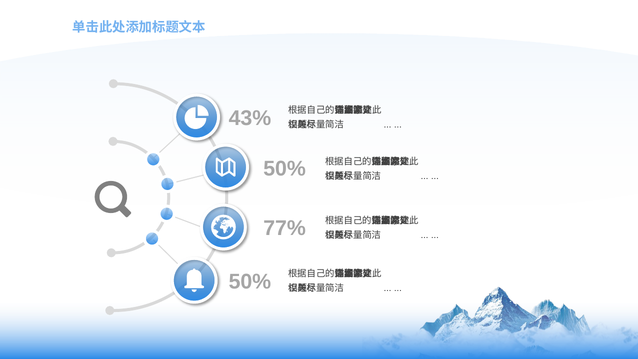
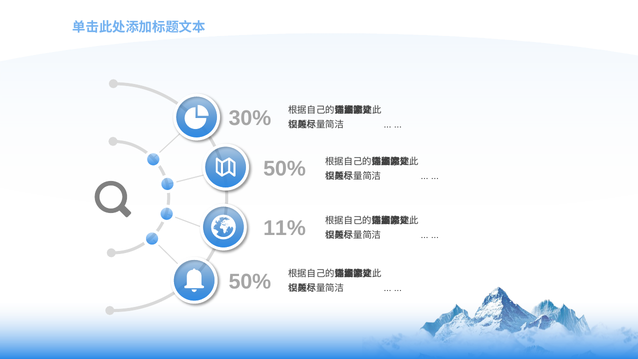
43%: 43% -> 30% (250, 118)
77%: 77% -> 11% (285, 228)
